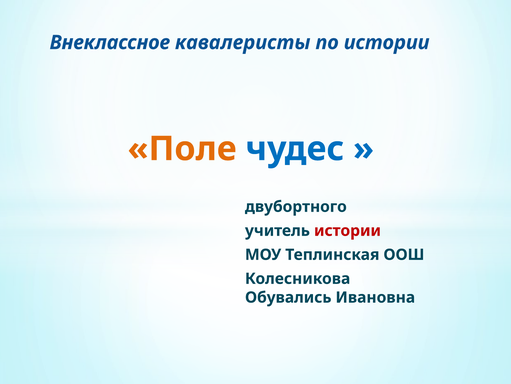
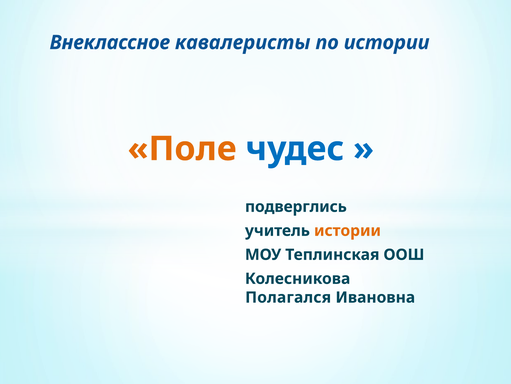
двубортного: двубортного -> подверглись (296, 206)
истории colour: red -> orange (347, 230)
Обувались: Обувались -> Полагался (288, 297)
